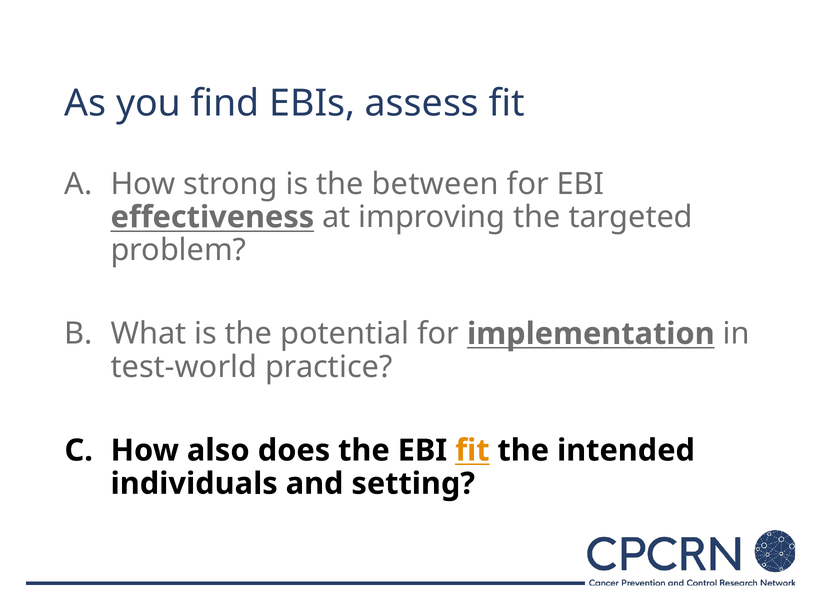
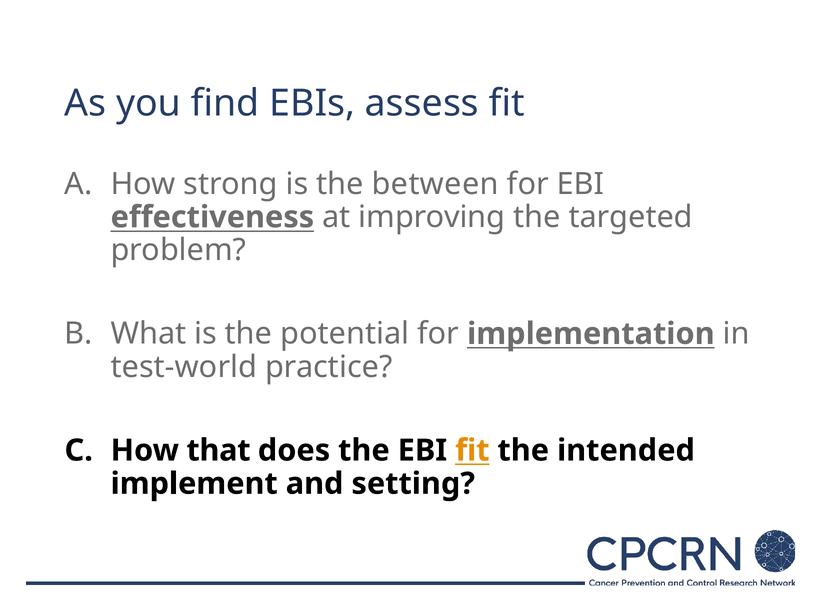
also: also -> that (218, 451)
individuals: individuals -> implement (194, 484)
